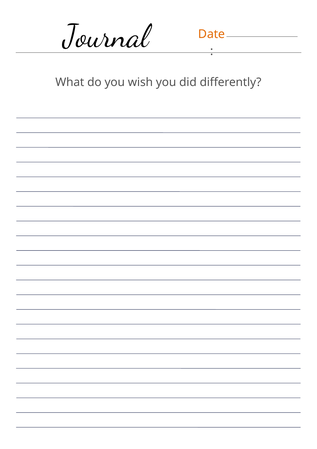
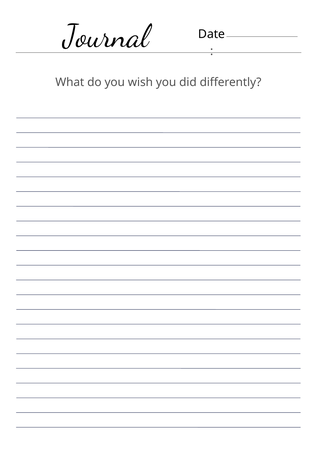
Date colour: orange -> black (212, 34)
